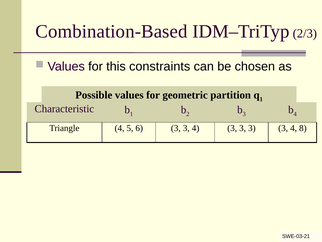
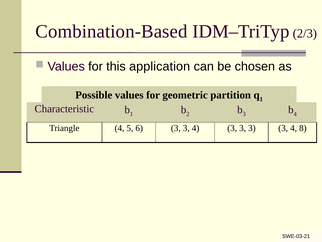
constraints: constraints -> application (160, 66)
